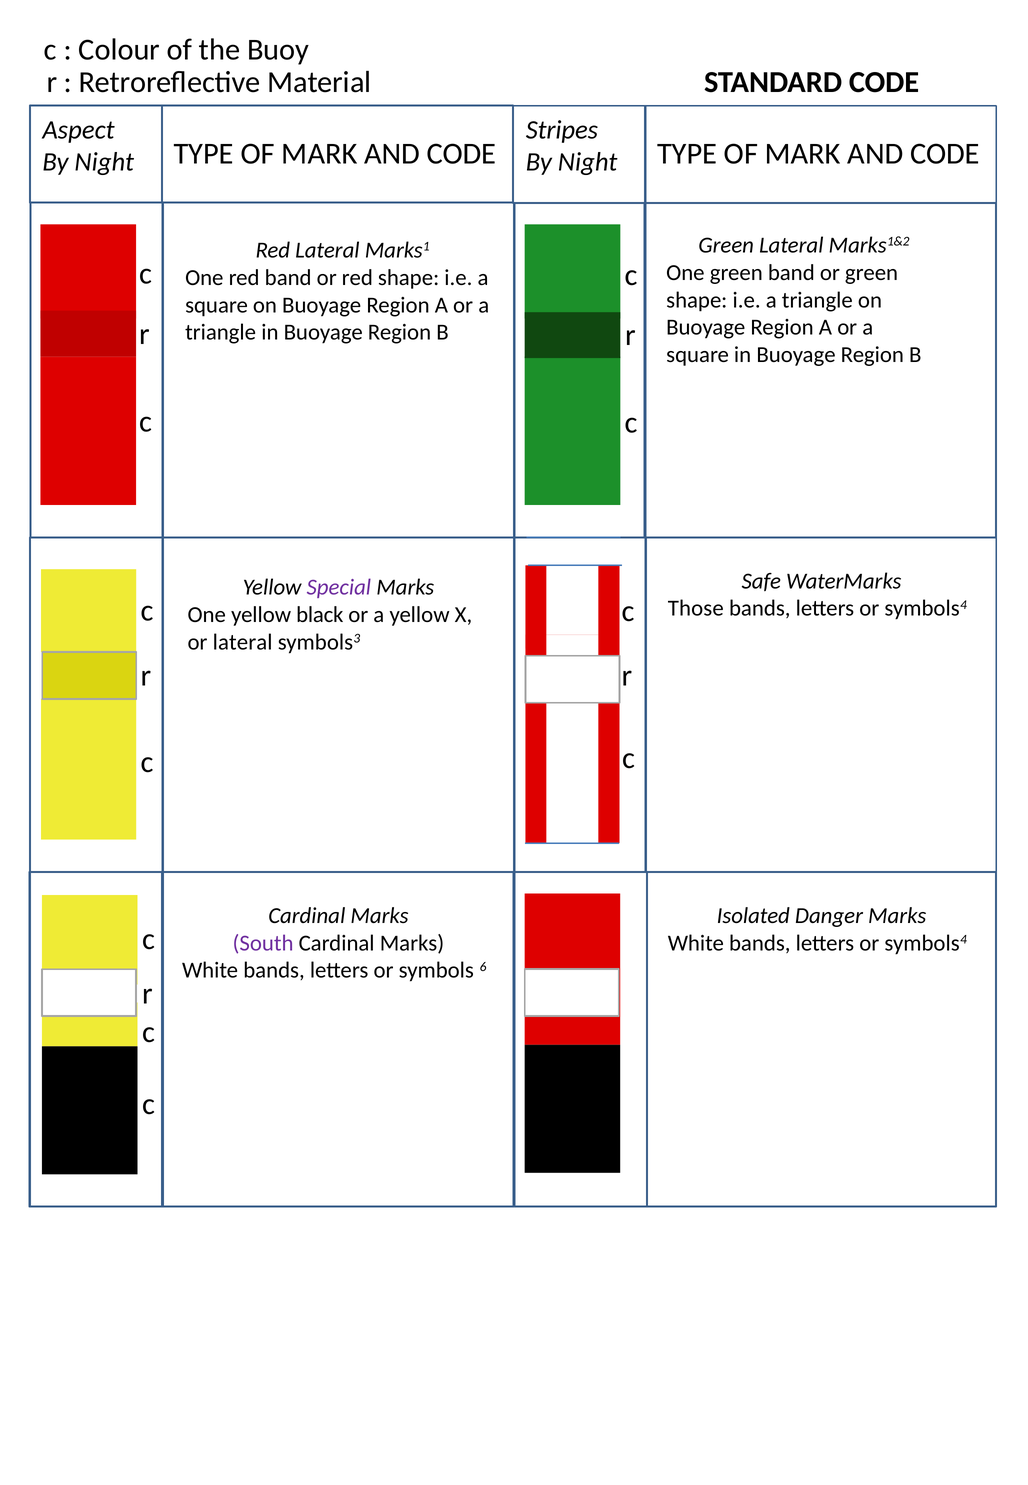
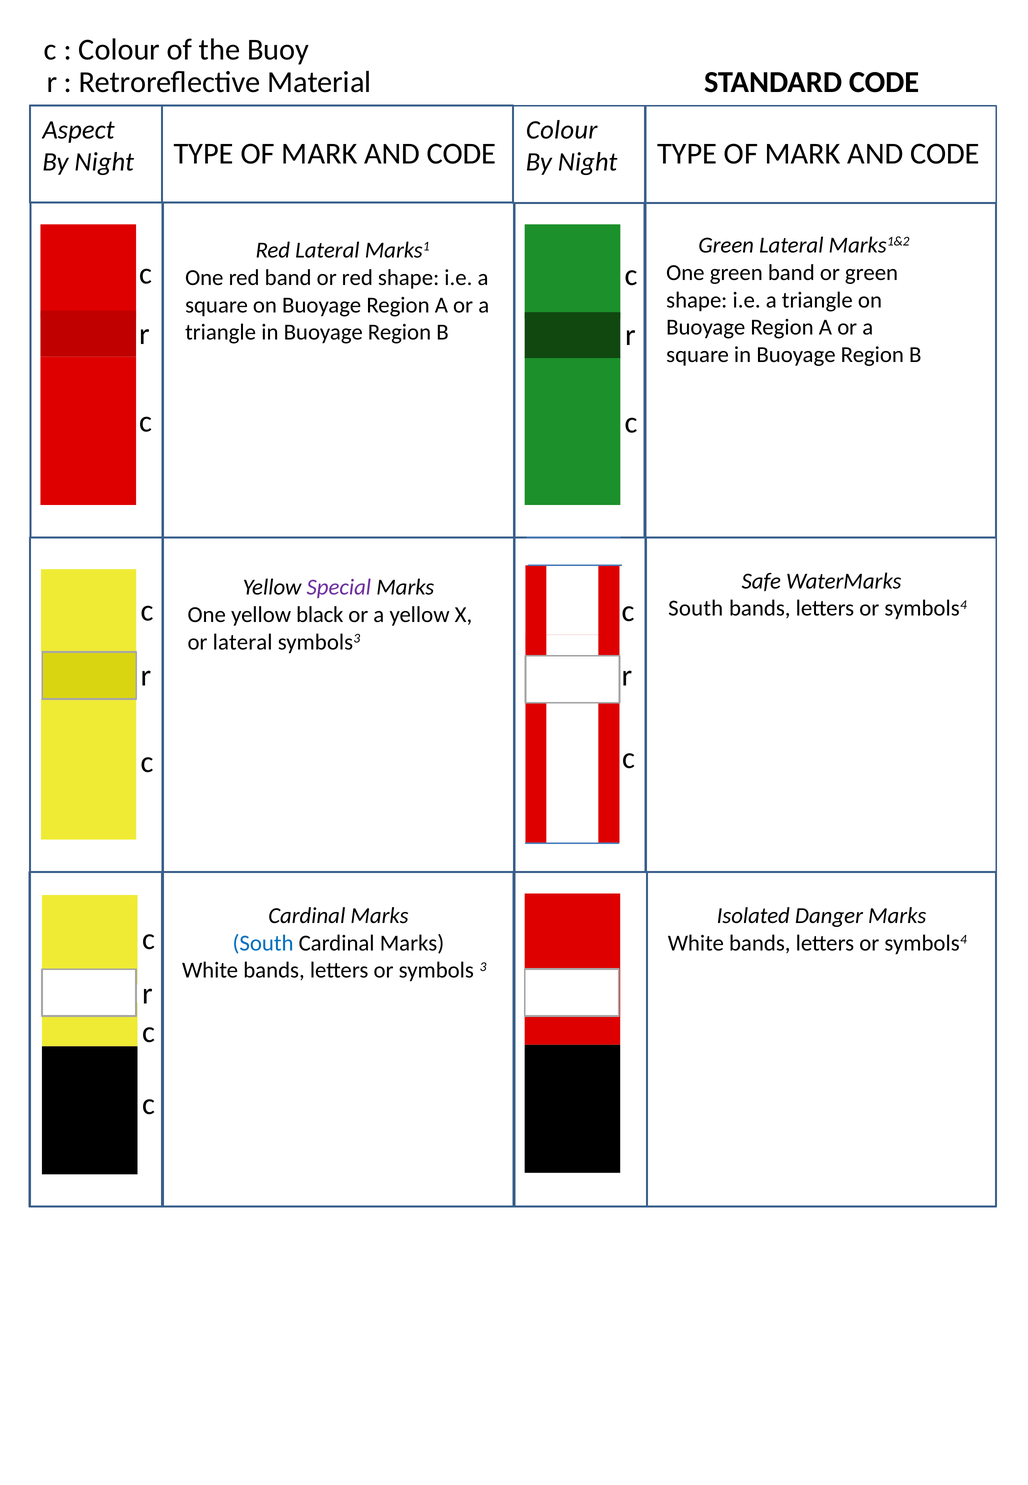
Stripes: Stripes -> Colour (562, 130)
Those: Those -> South (696, 608)
South colour: purple -> blue (263, 943)
6: 6 -> 3 (483, 967)
